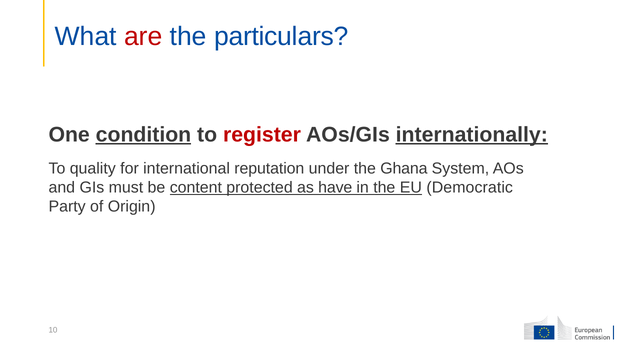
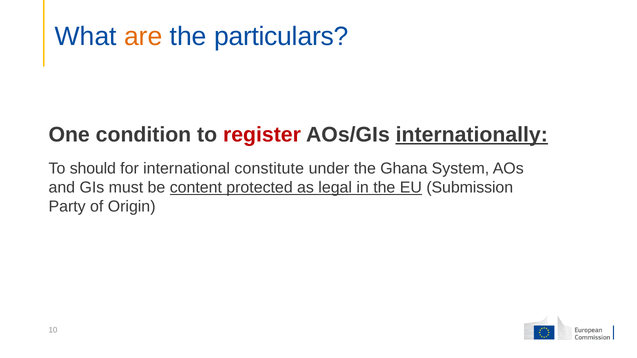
are colour: red -> orange (143, 36)
condition underline: present -> none (143, 135)
quality: quality -> should (93, 169)
reputation: reputation -> constitute (269, 169)
have: have -> legal (335, 188)
Democratic: Democratic -> Submission (470, 188)
